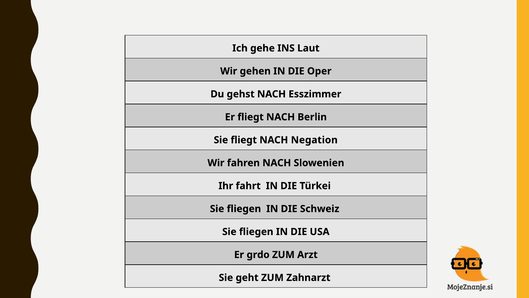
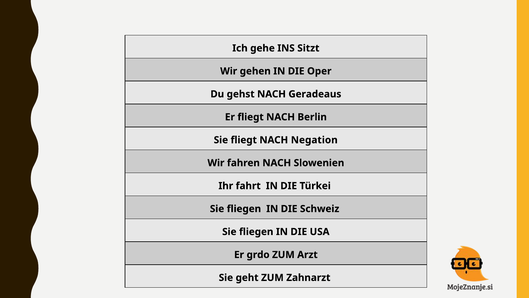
Laut: Laut -> Sitzt (308, 48)
Esszimmer: Esszimmer -> Geradeaus (315, 94)
